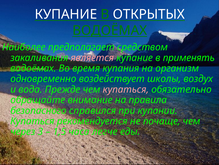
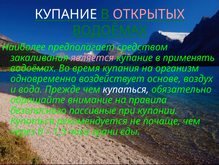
ОТКРЫТЫХ colour: white -> pink (149, 14)
школы: школы -> основе (164, 79)
купаться colour: pink -> white (126, 89)
справился: справился -> пассивные (93, 110)
3: 3 -> 0 (40, 131)
легче: легче -> грани (105, 131)
